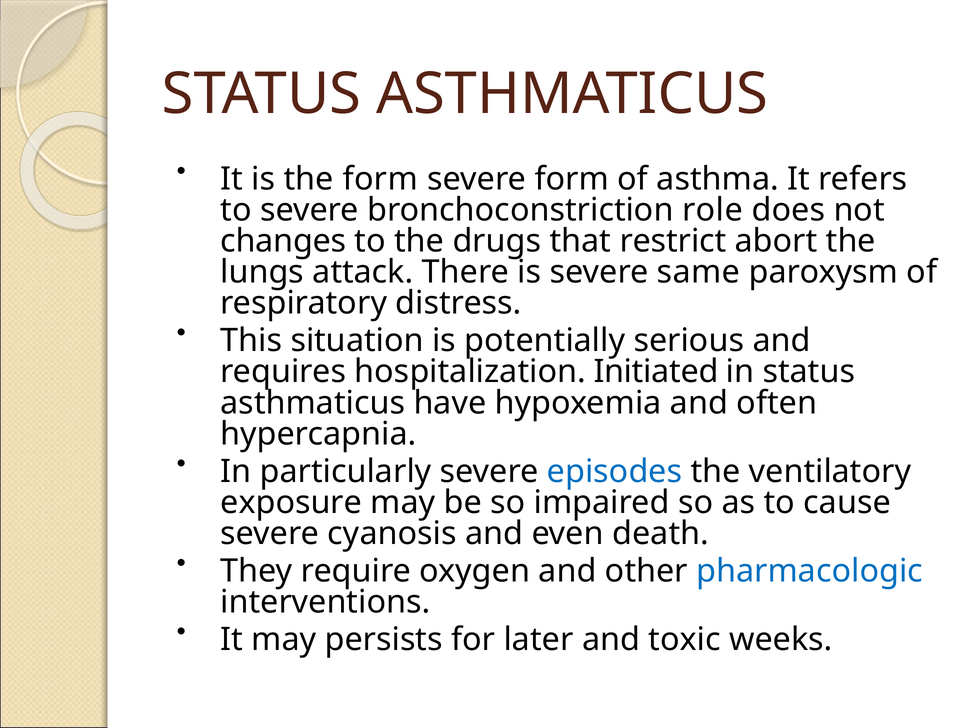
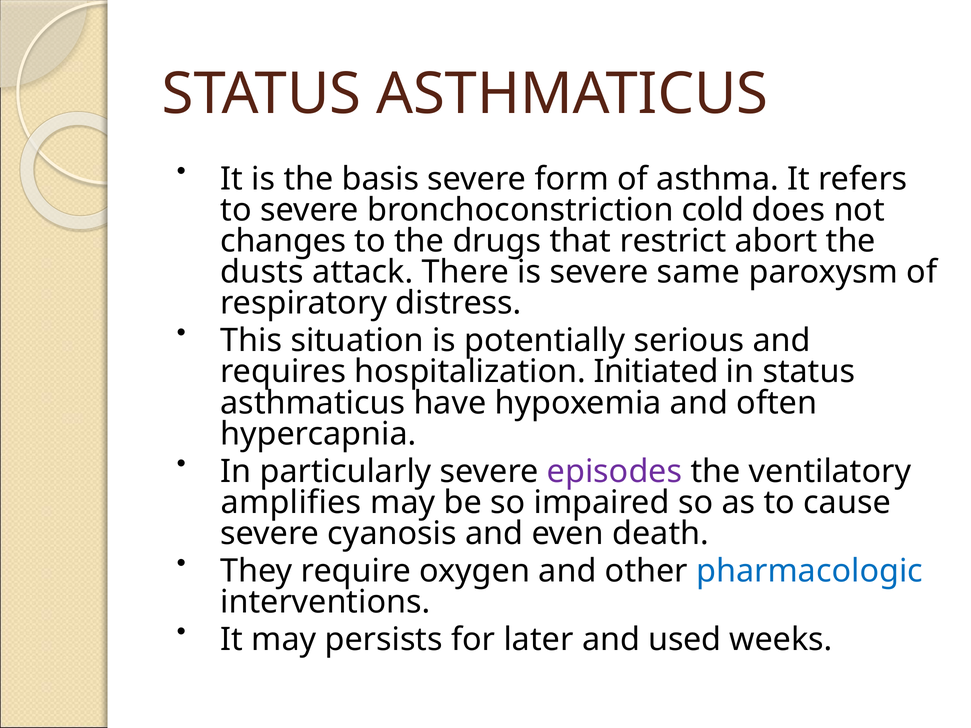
the form: form -> basis (380, 179)
role: role -> cold (713, 210)
lungs: lungs -> dusts (262, 272)
episodes colour: blue -> purple (615, 472)
exposure: exposure -> amplifies (291, 503)
toxic: toxic -> used (685, 640)
